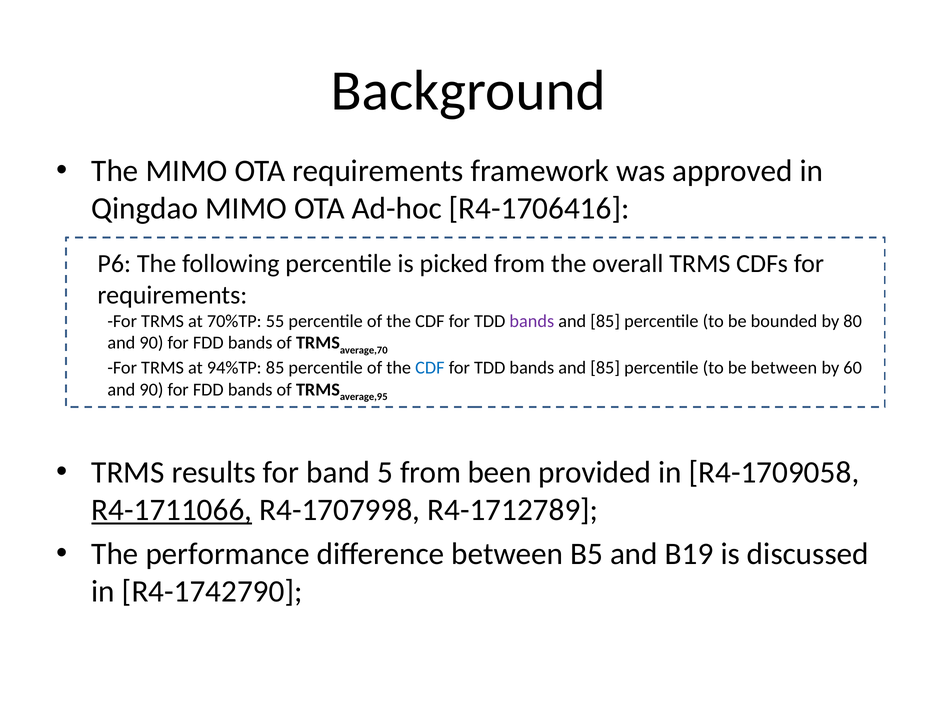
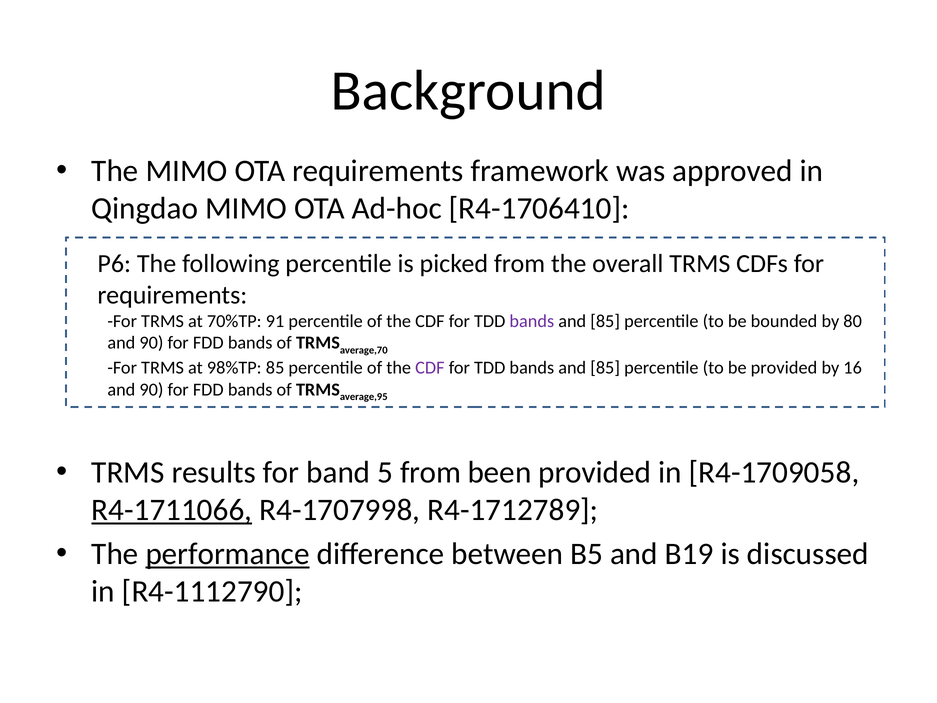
R4-1706416: R4-1706416 -> R4-1706410 (539, 208)
55: 55 -> 91 (275, 321)
94%TP: 94%TP -> 98%TP (234, 368)
CDF colour: blue -> purple (430, 368)
be between: between -> provided (784, 368)
60: 60 -> 16 (853, 368)
performance underline: none -> present (228, 554)
R4-1742790: R4-1742790 -> R4-1112790 (212, 591)
